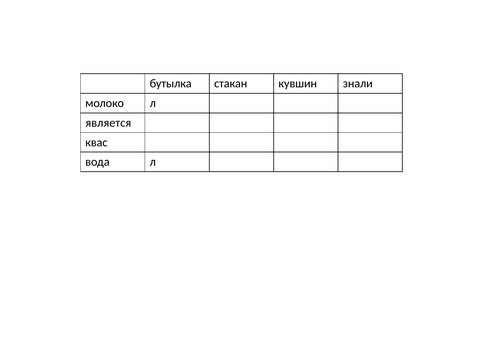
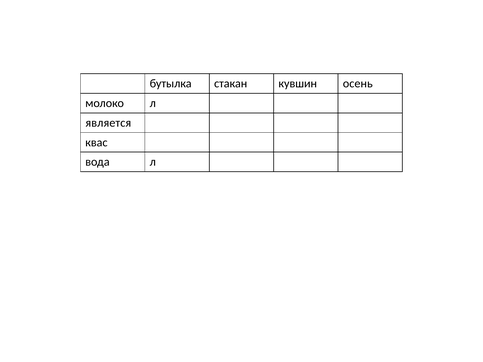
знали: знали -> осень (358, 84)
